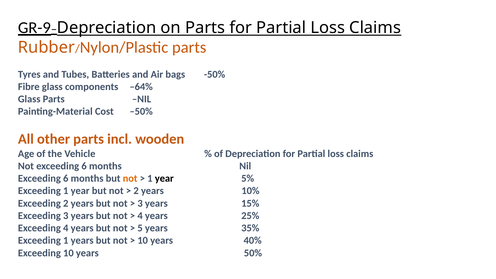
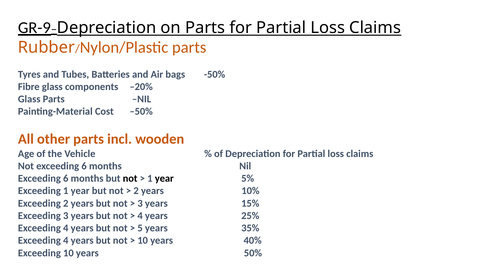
–64%: –64% -> –20% (141, 87)
not colour: orange -> black (130, 178)
1: 1 -> 4 (66, 241)
